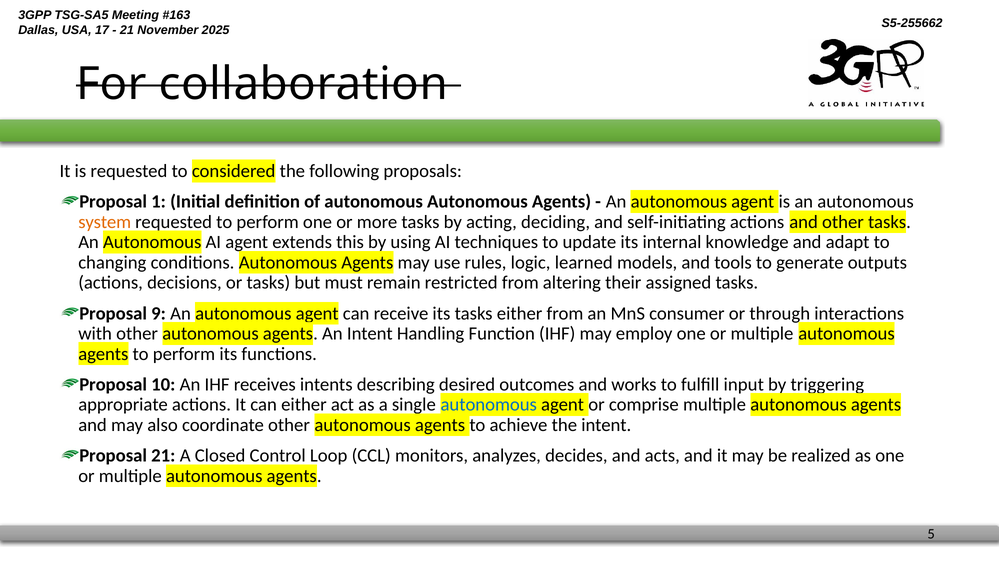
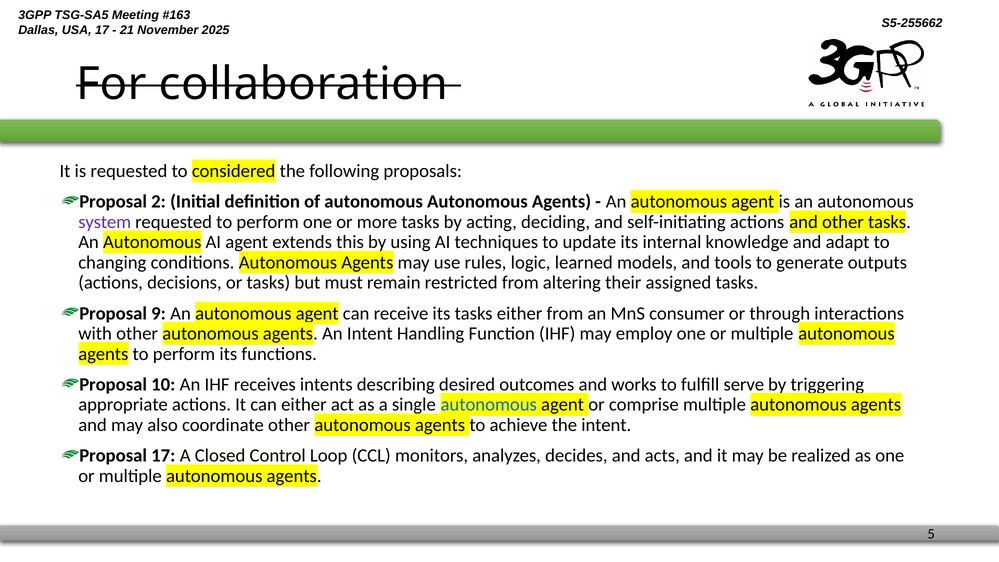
1: 1 -> 2 (159, 202)
system colour: orange -> purple (105, 222)
input: input -> serve (744, 384)
Proposal 21: 21 -> 17 (163, 456)
